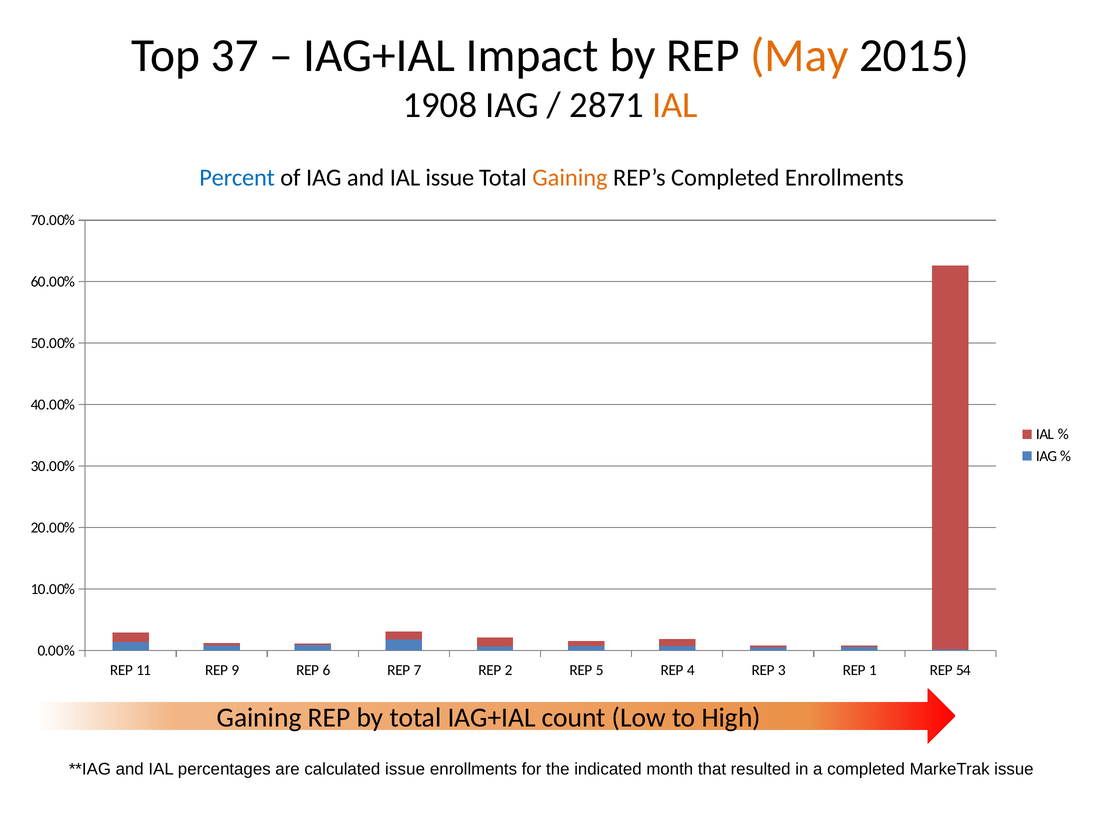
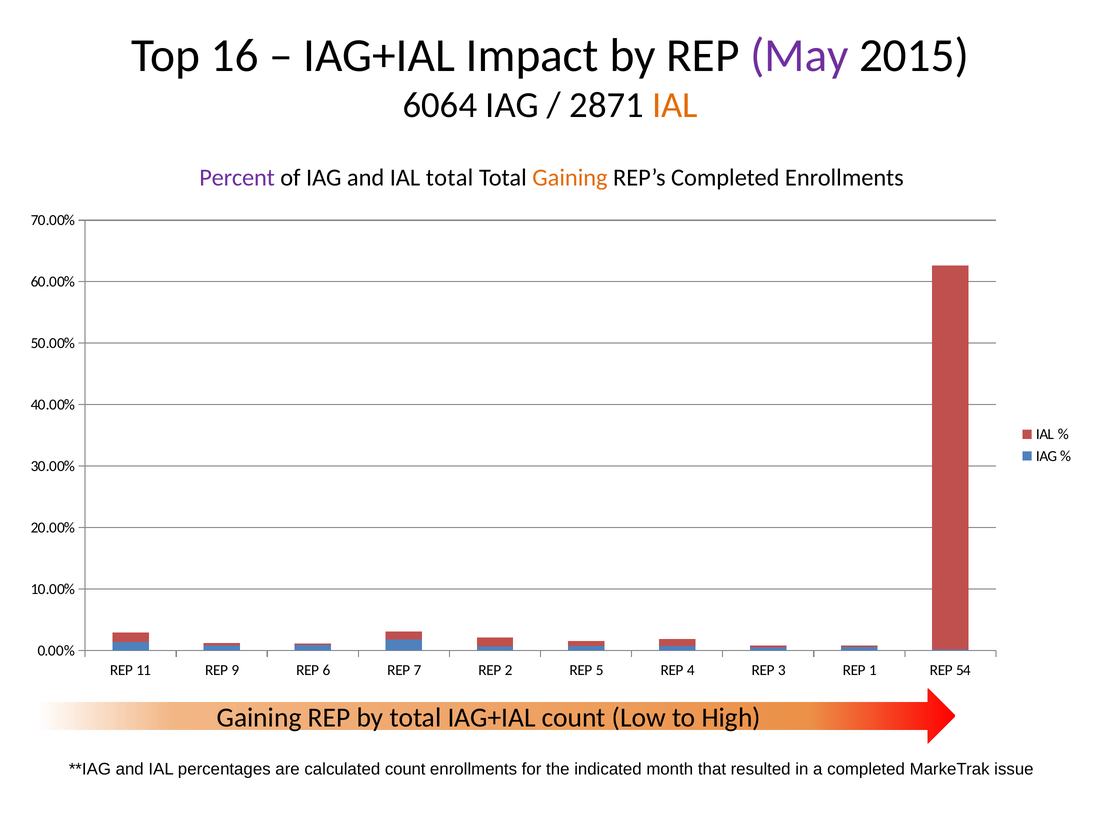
37: 37 -> 16 (235, 56)
May colour: orange -> purple (799, 56)
1908: 1908 -> 6064 (440, 105)
Percent colour: blue -> purple (237, 178)
IAL issue: issue -> total (450, 178)
calculated issue: issue -> count (405, 769)
